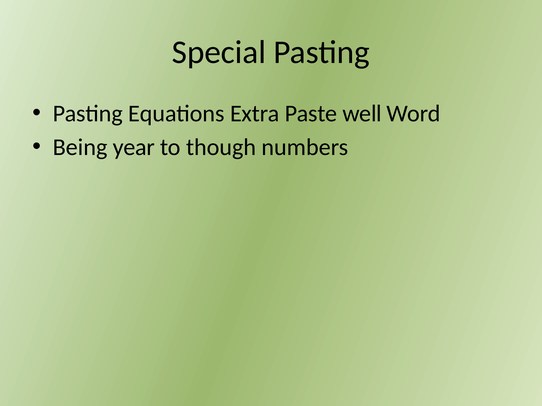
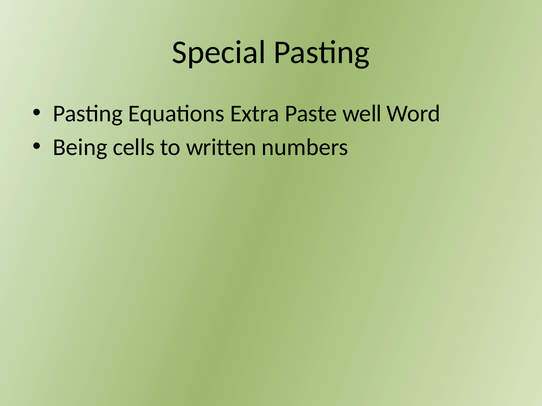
year: year -> cells (134, 147)
though: though -> written (221, 147)
